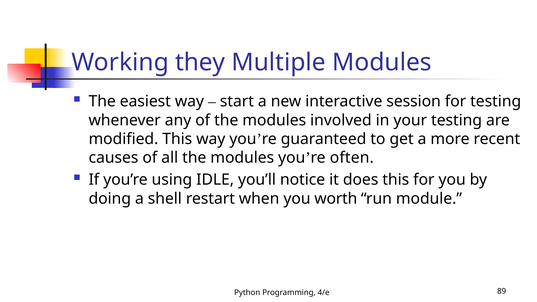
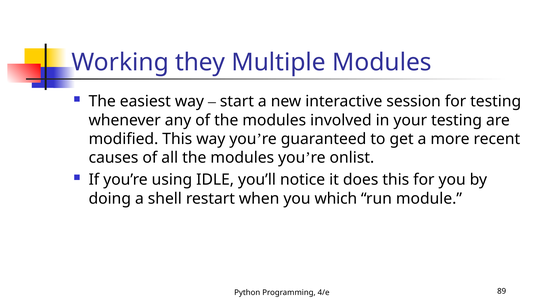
often: often -> onlist (352, 158)
worth: worth -> which (336, 199)
